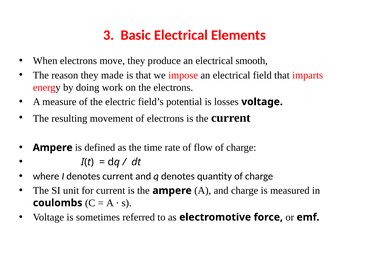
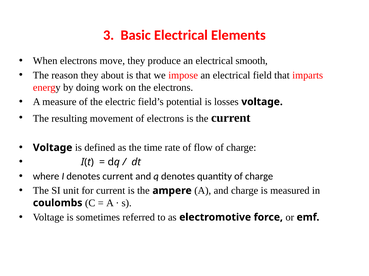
made: made -> about (112, 75)
Ampere: Ampere -> Voltage (53, 148)
